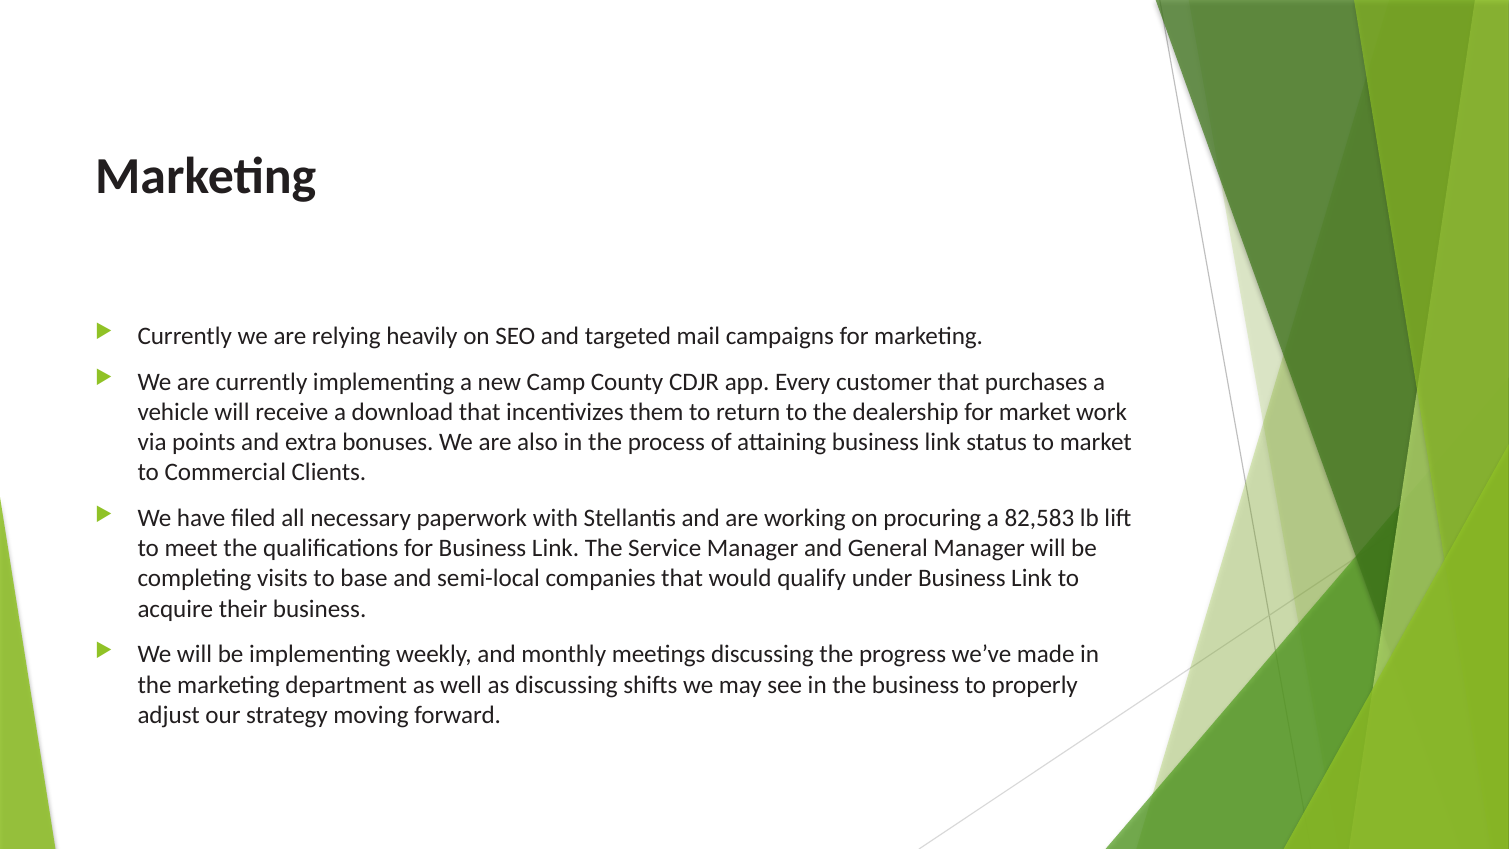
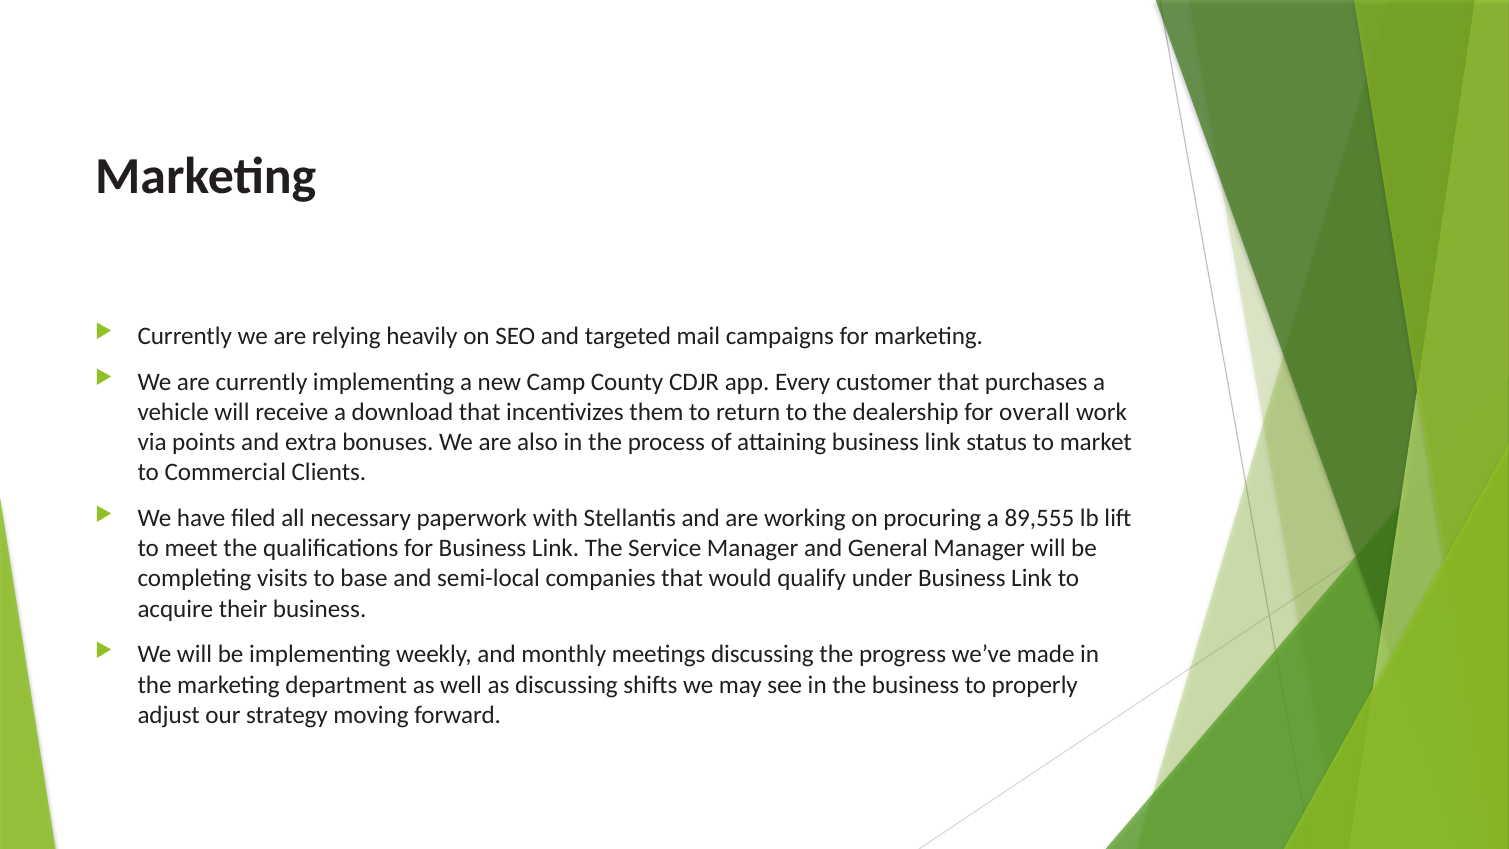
for market: market -> overall (1035, 412)
82,583: 82,583 -> 89,555 (1039, 518)
